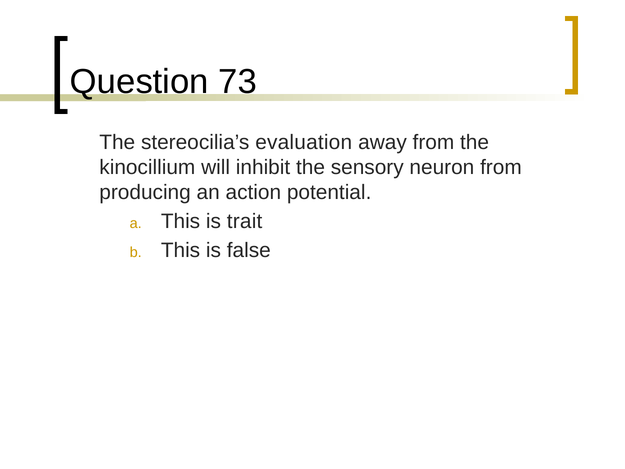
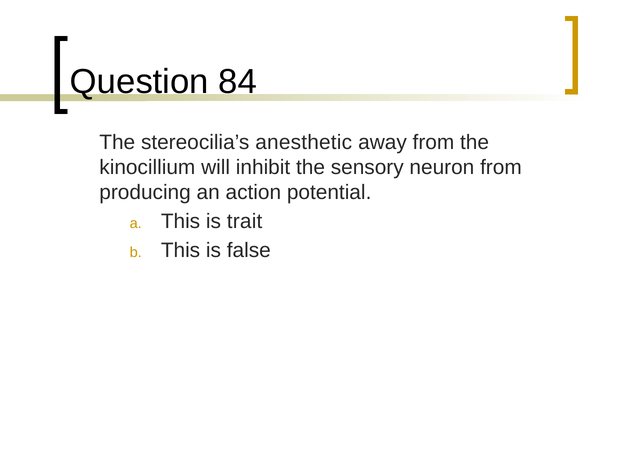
73: 73 -> 84 (238, 82)
evaluation: evaluation -> anesthetic (304, 142)
